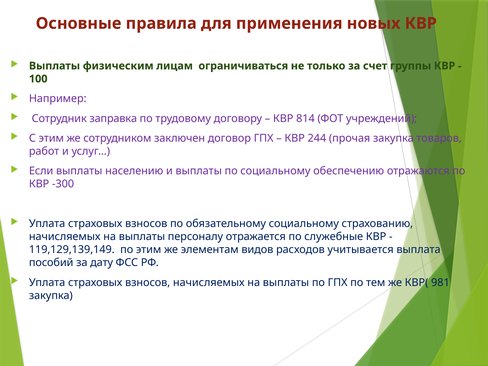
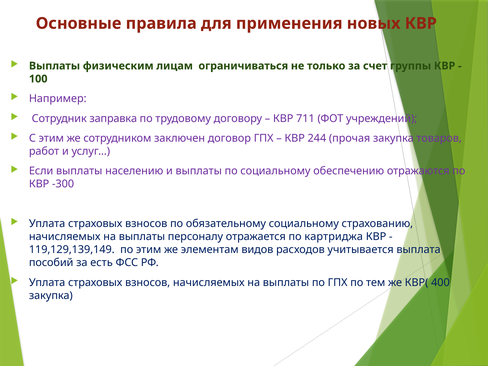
814: 814 -> 711 (305, 118)
служебные: служебные -> картриджа (334, 237)
дату: дату -> есть (102, 263)
981: 981 -> 400 (440, 282)
